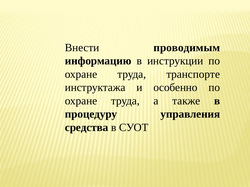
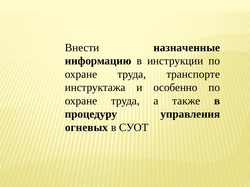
проводимым: проводимым -> назначенные (187, 48)
средства: средства -> огневых (87, 128)
